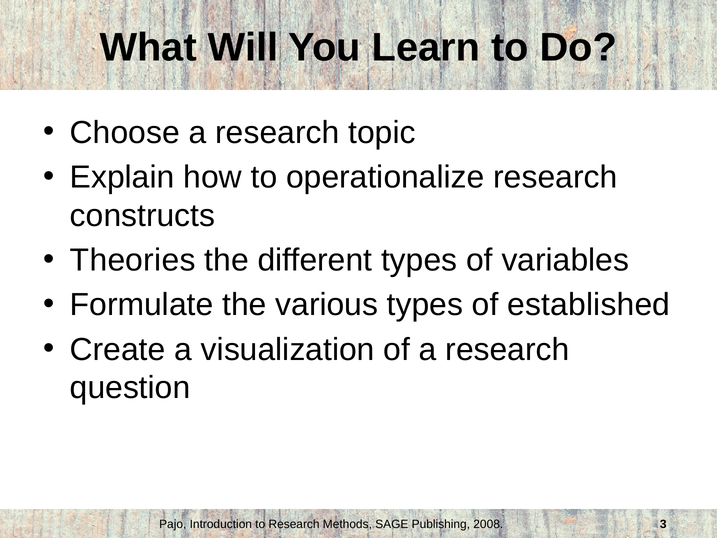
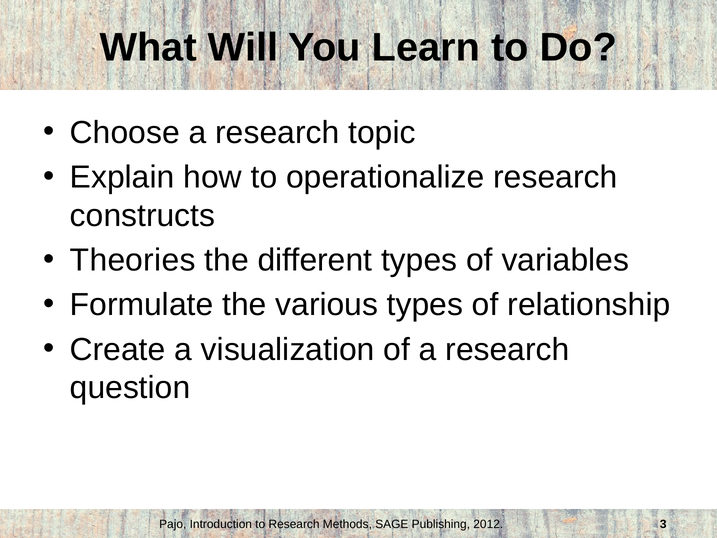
established: established -> relationship (589, 305)
2008: 2008 -> 2012 (488, 524)
